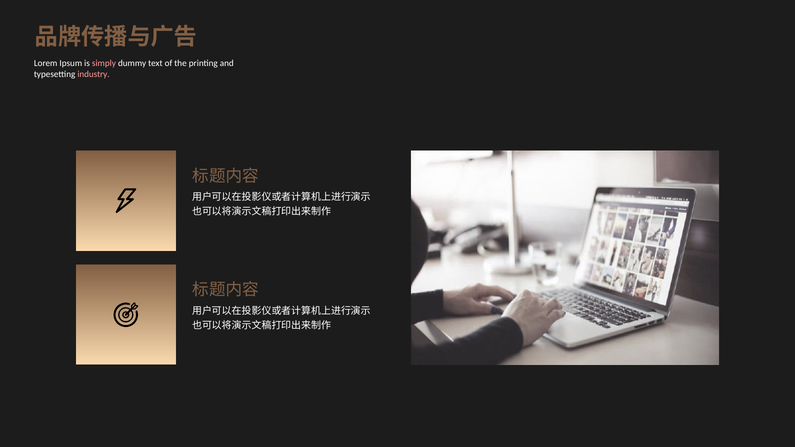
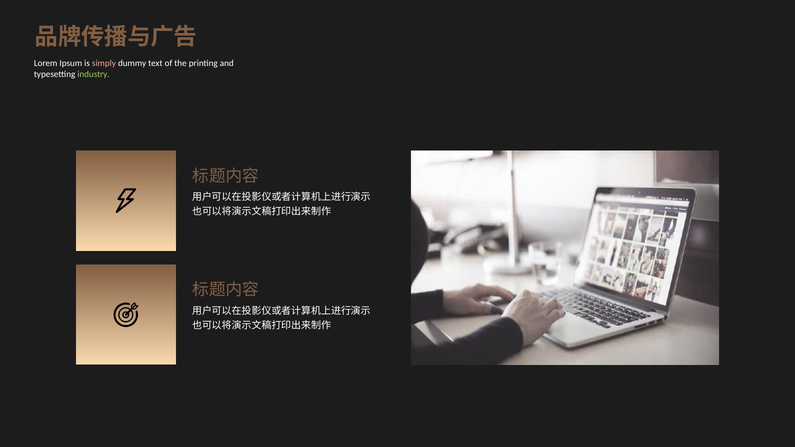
industry colour: pink -> light green (94, 74)
